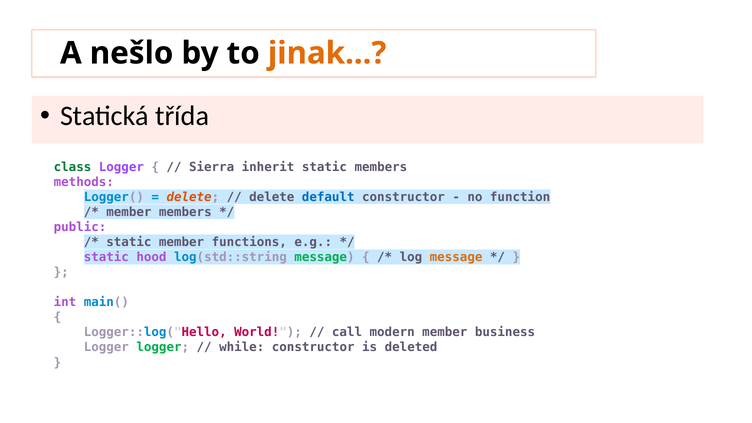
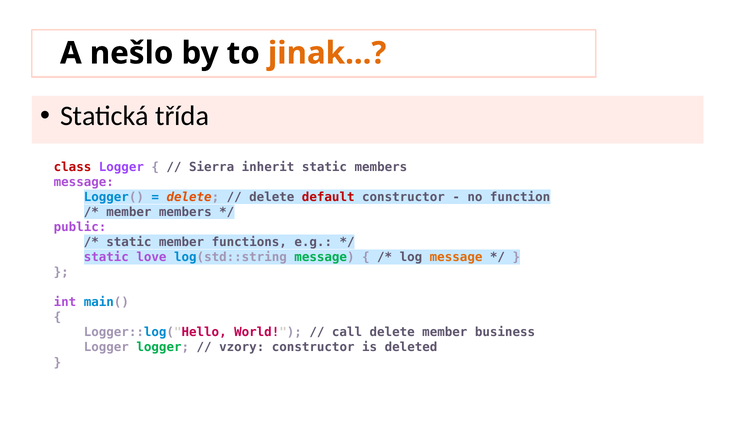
class colour: green -> red (73, 167)
methods: methods -> message (84, 182)
default colour: blue -> red (328, 197)
hood: hood -> love (151, 257)
call modern: modern -> delete (392, 332)
while: while -> vzory (242, 347)
